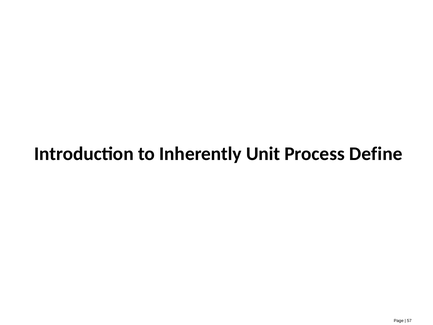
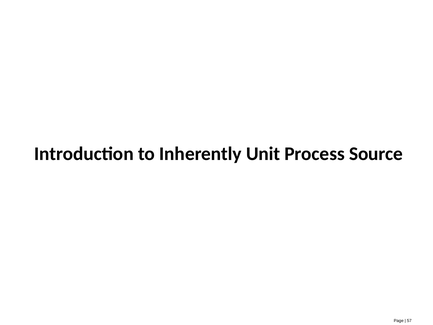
Define: Define -> Source (376, 154)
